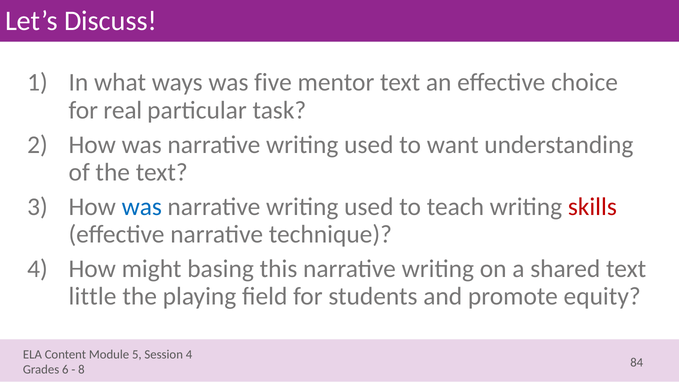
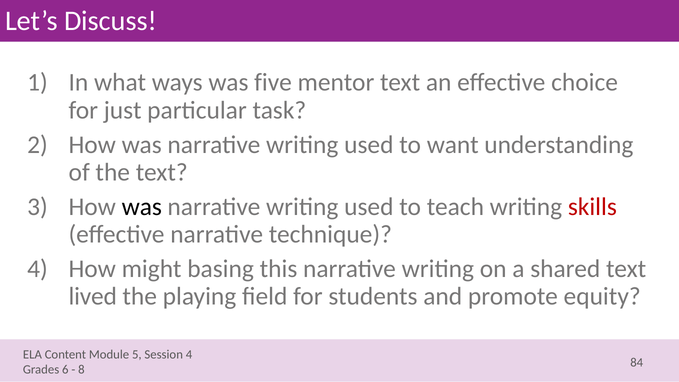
real: real -> just (123, 110)
was colour: blue -> black (142, 207)
little: little -> lived (93, 296)
